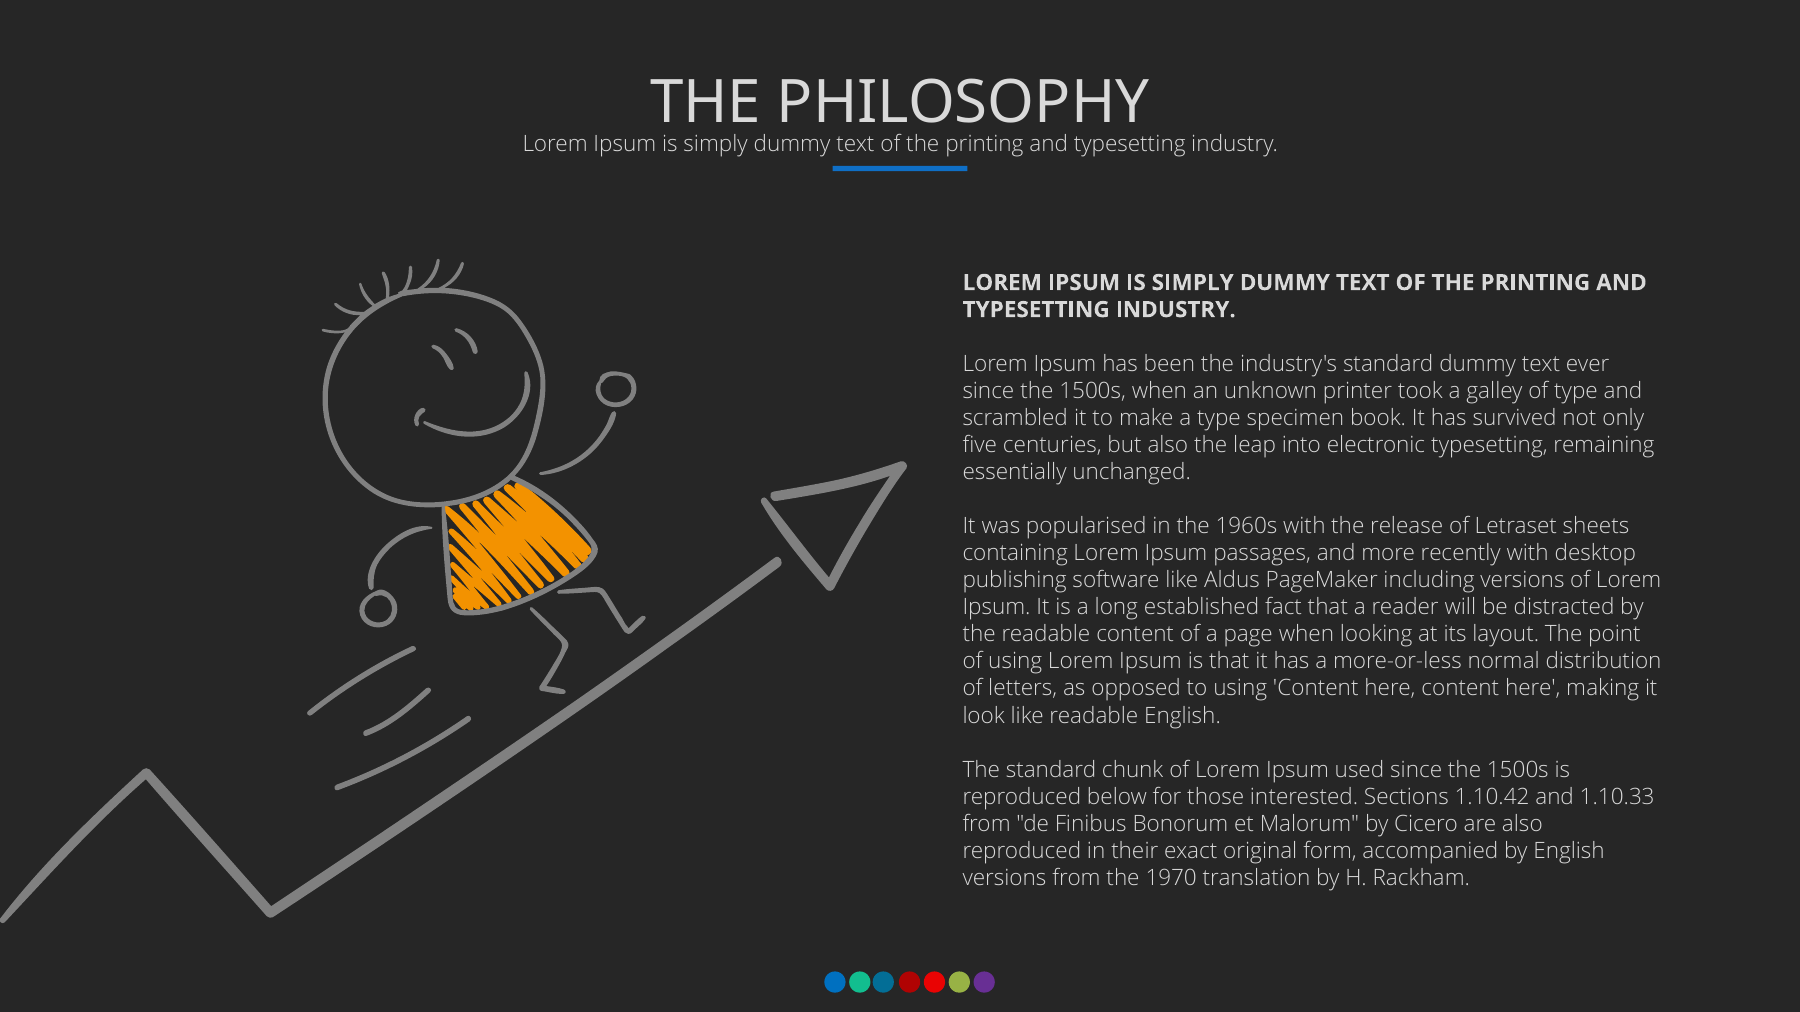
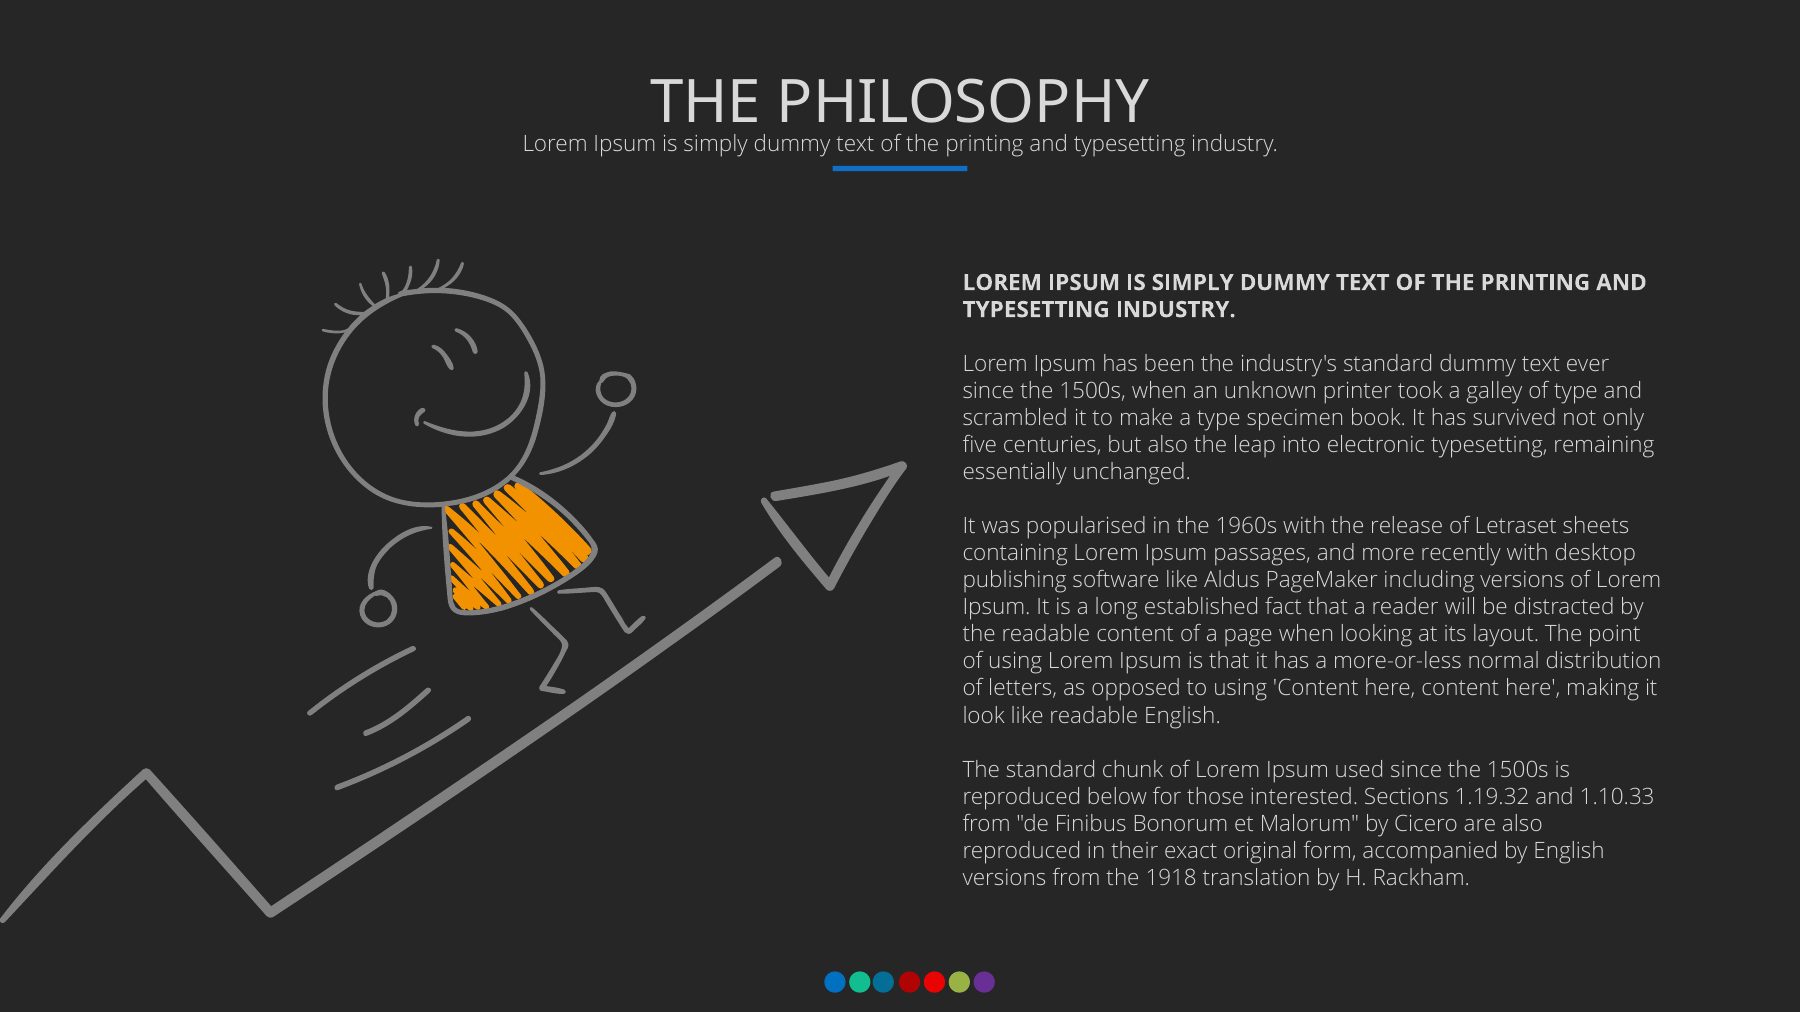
1.10.42: 1.10.42 -> 1.19.32 (1492, 797)
1970: 1970 -> 1918 (1171, 878)
